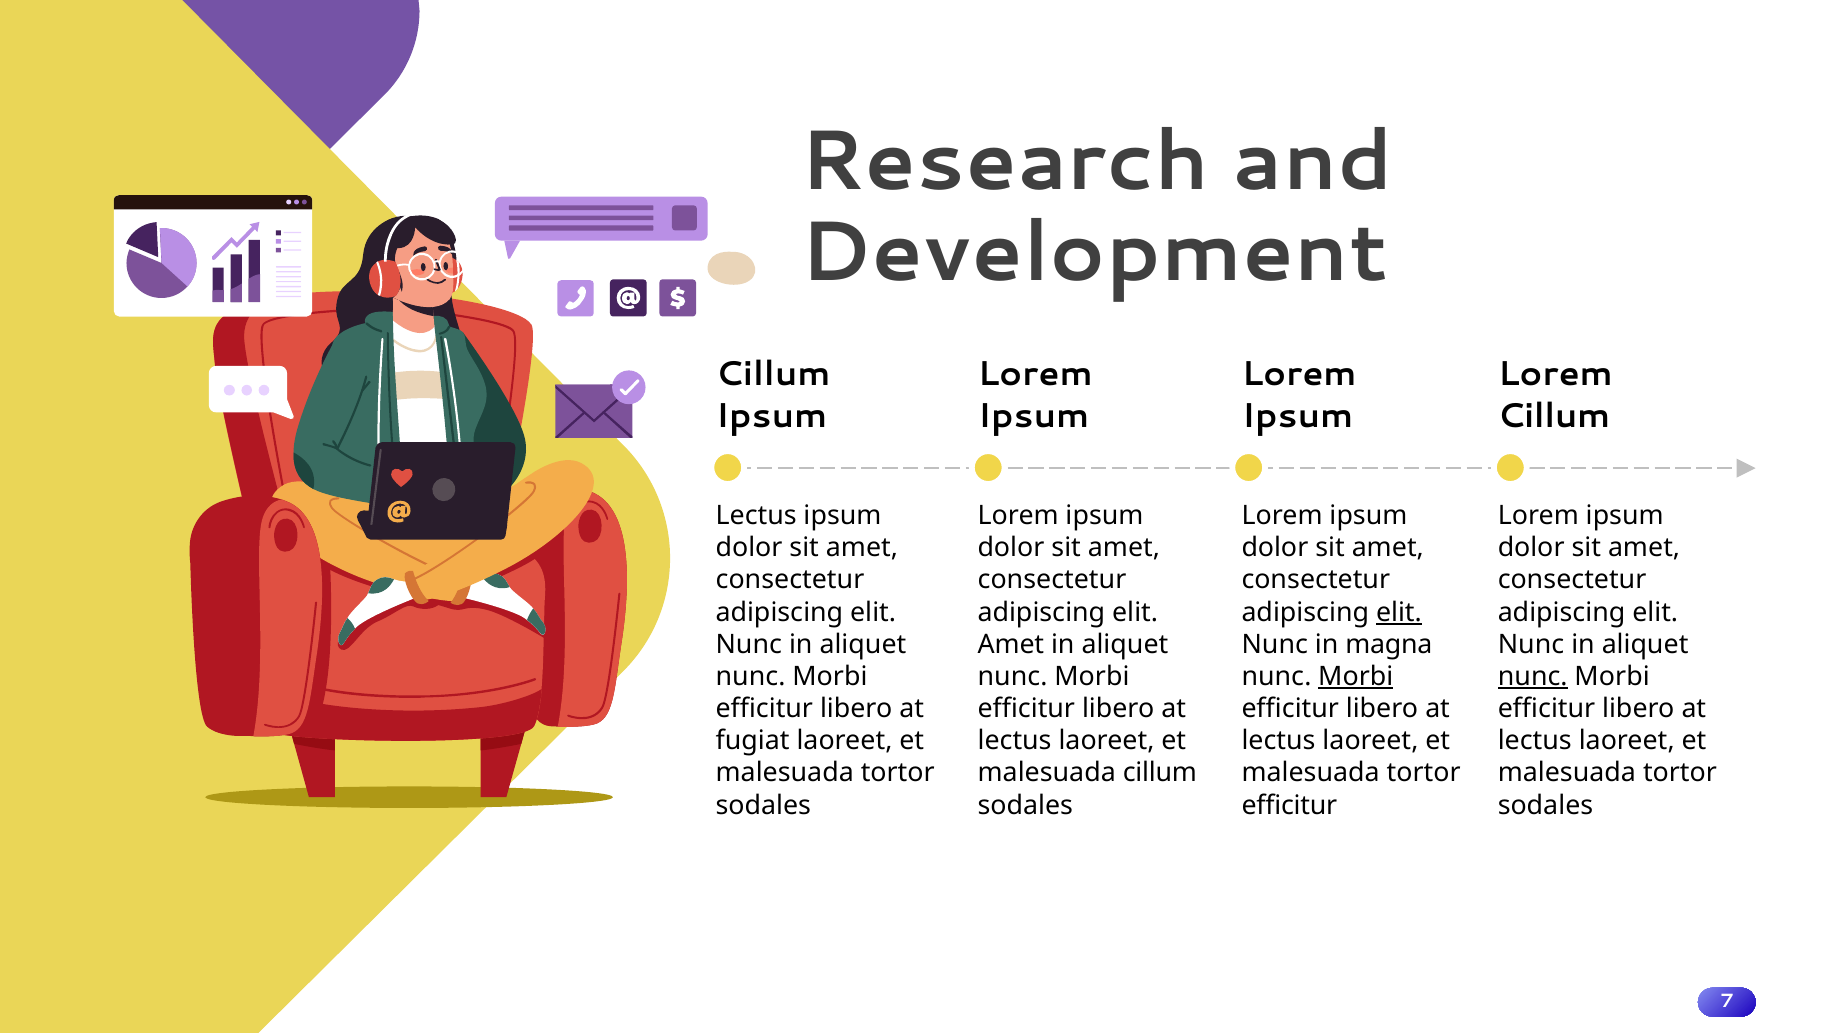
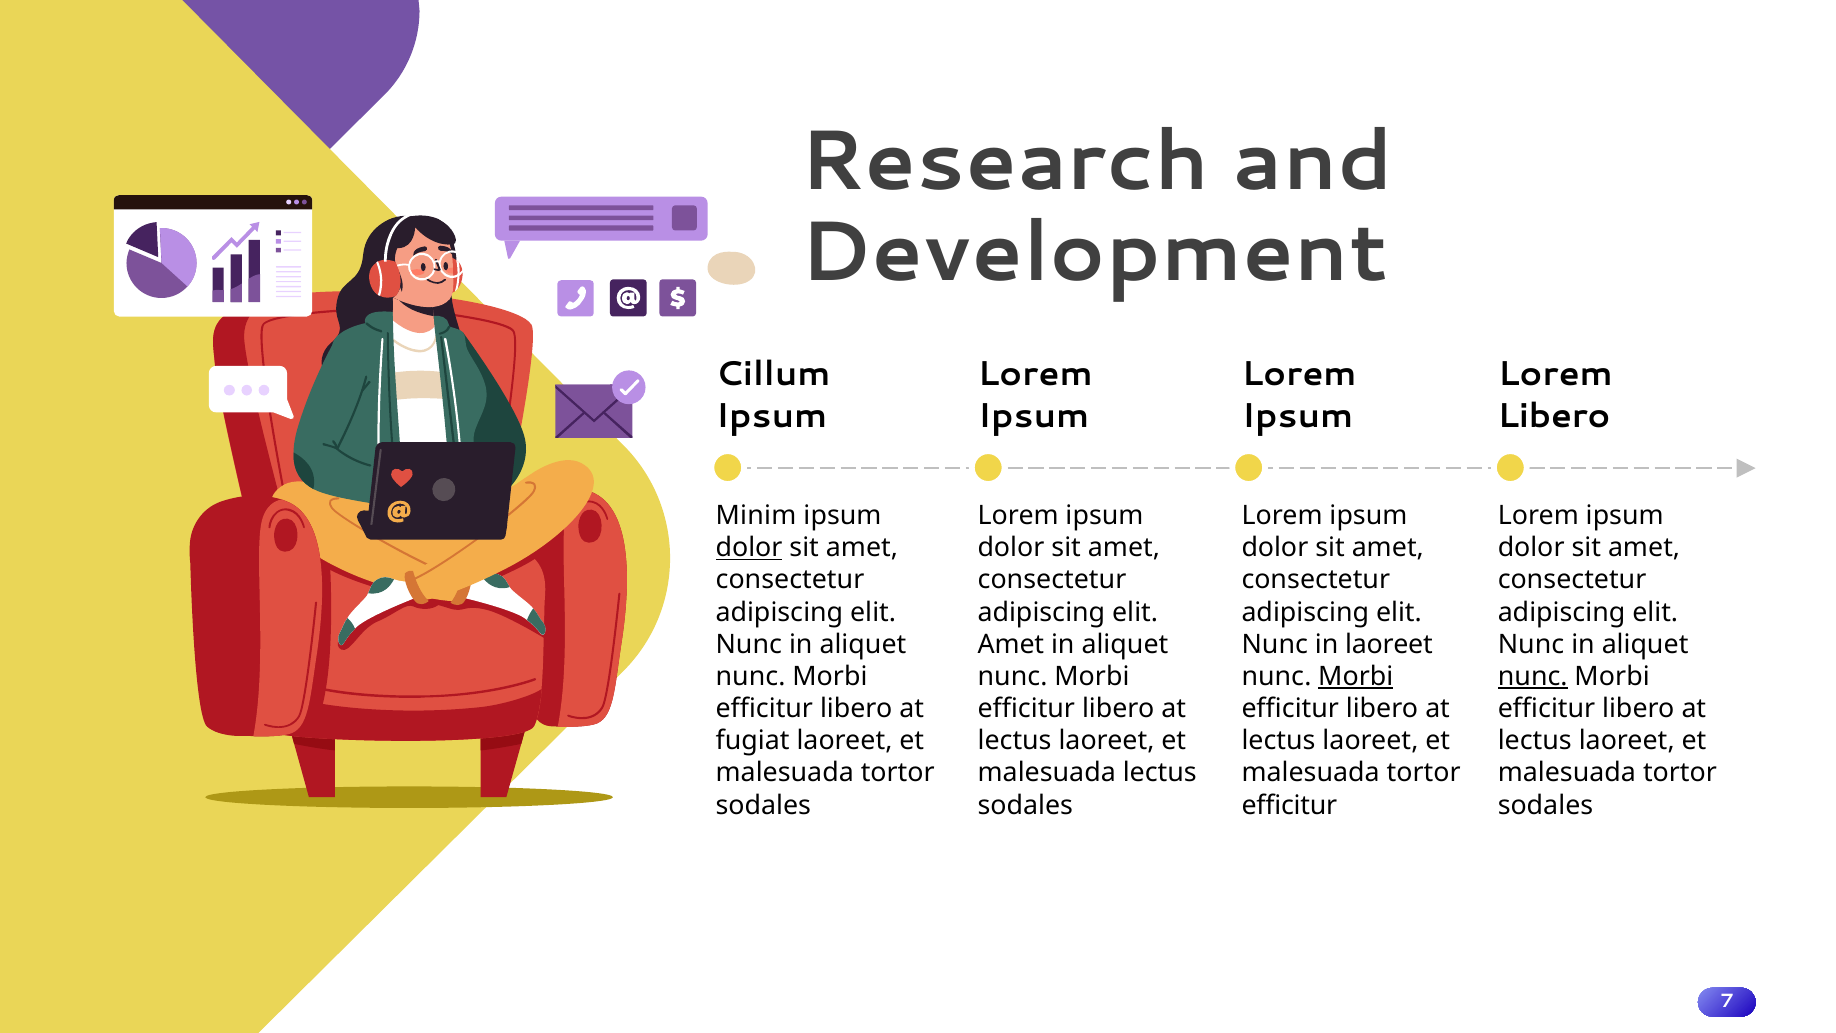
Cillum: Cillum -> Libero (1554, 416)
Lectus: Lectus -> Minim (756, 516)
dolor underline: none -> present (749, 548)
elit underline: present -> none (1399, 612)
in magna: magna -> laoreet (1389, 644)
malesuada cillum: cillum -> lectus (1160, 773)
